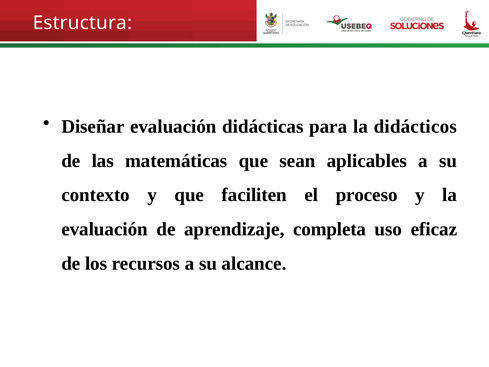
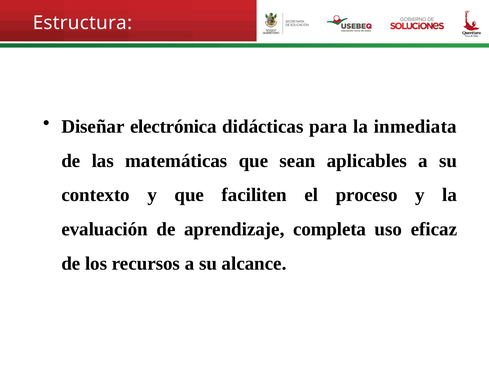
Diseñar evaluación: evaluación -> electrónica (173, 126)
didácticos: didácticos -> inmediata (415, 126)
